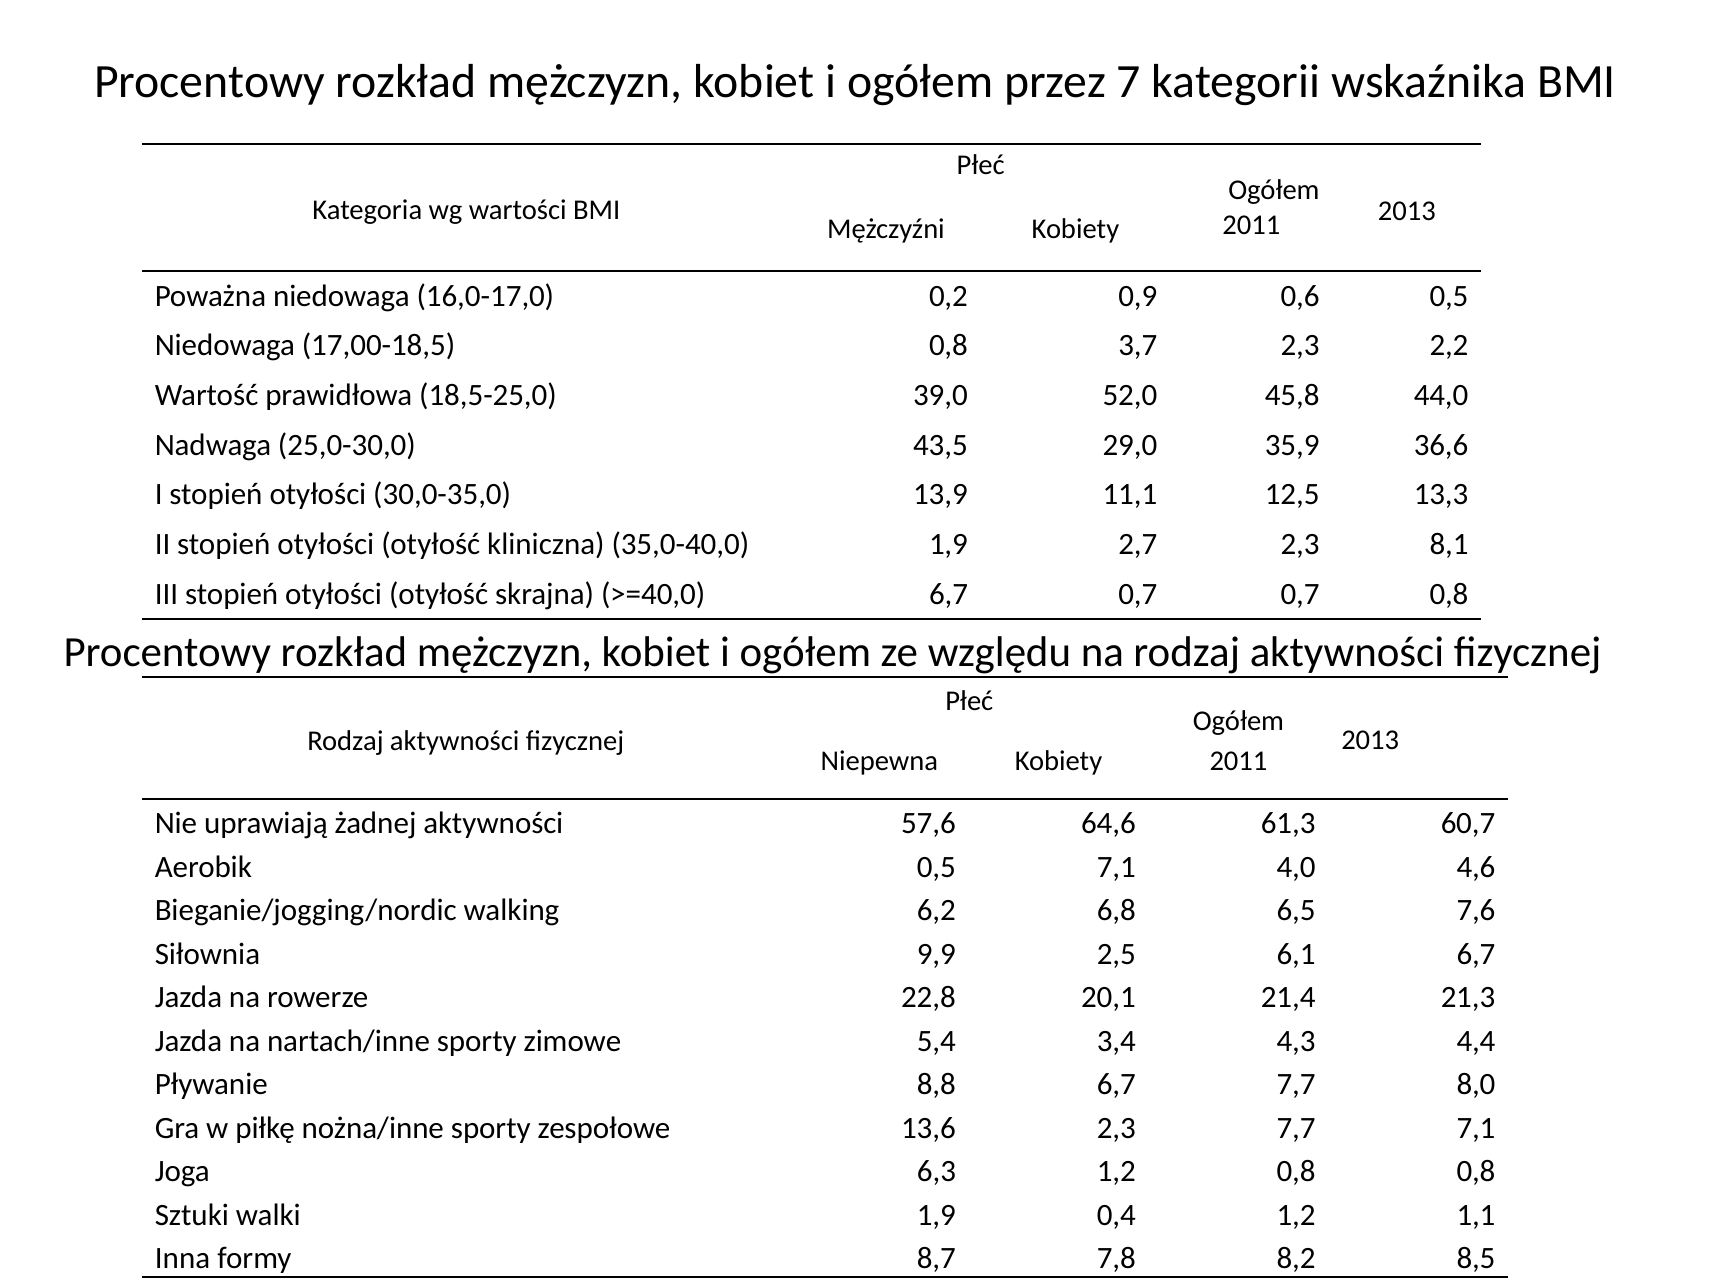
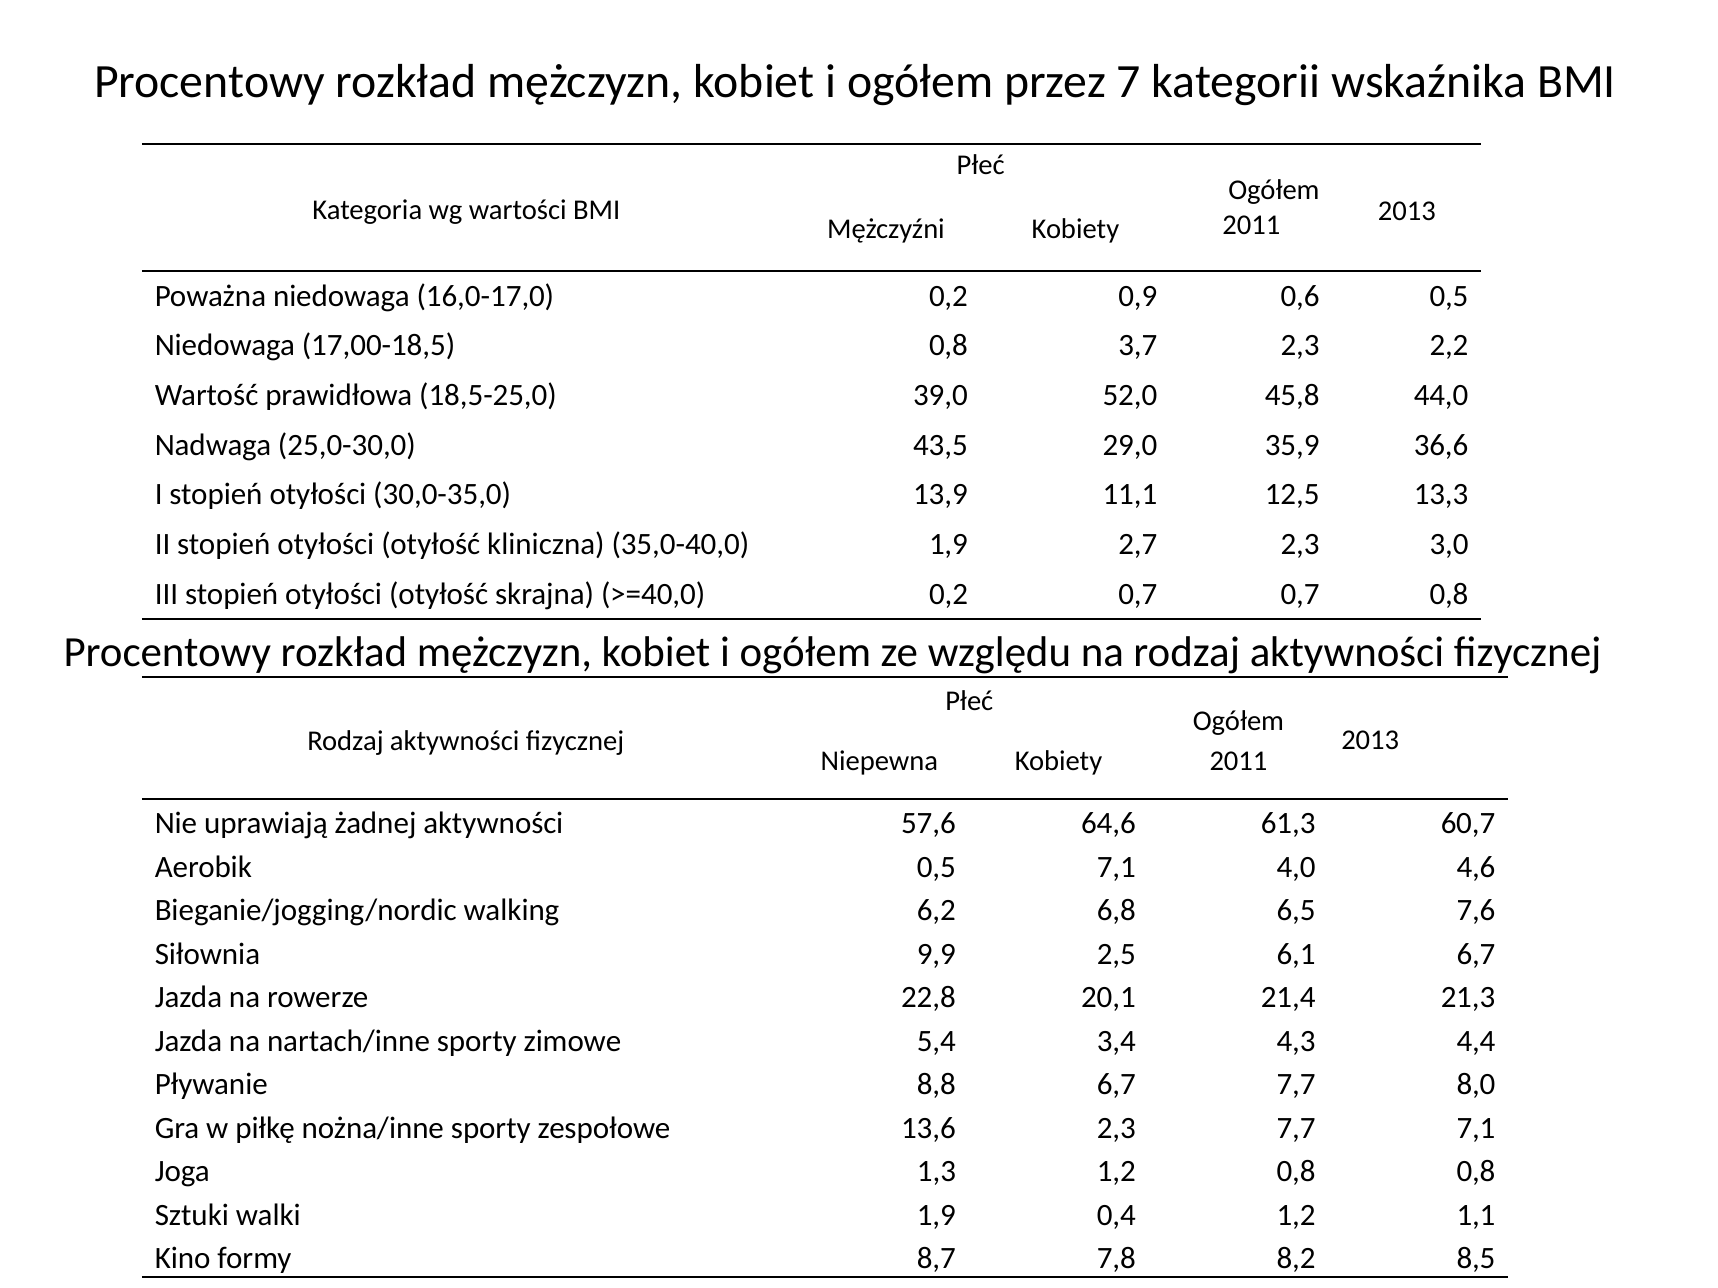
8,1: 8,1 -> 3,0 (1449, 545)
>=40,0 6,7: 6,7 -> 0,2 (949, 594)
6,3: 6,3 -> 1,3 (936, 1172)
Inna: Inna -> Kino (183, 1259)
